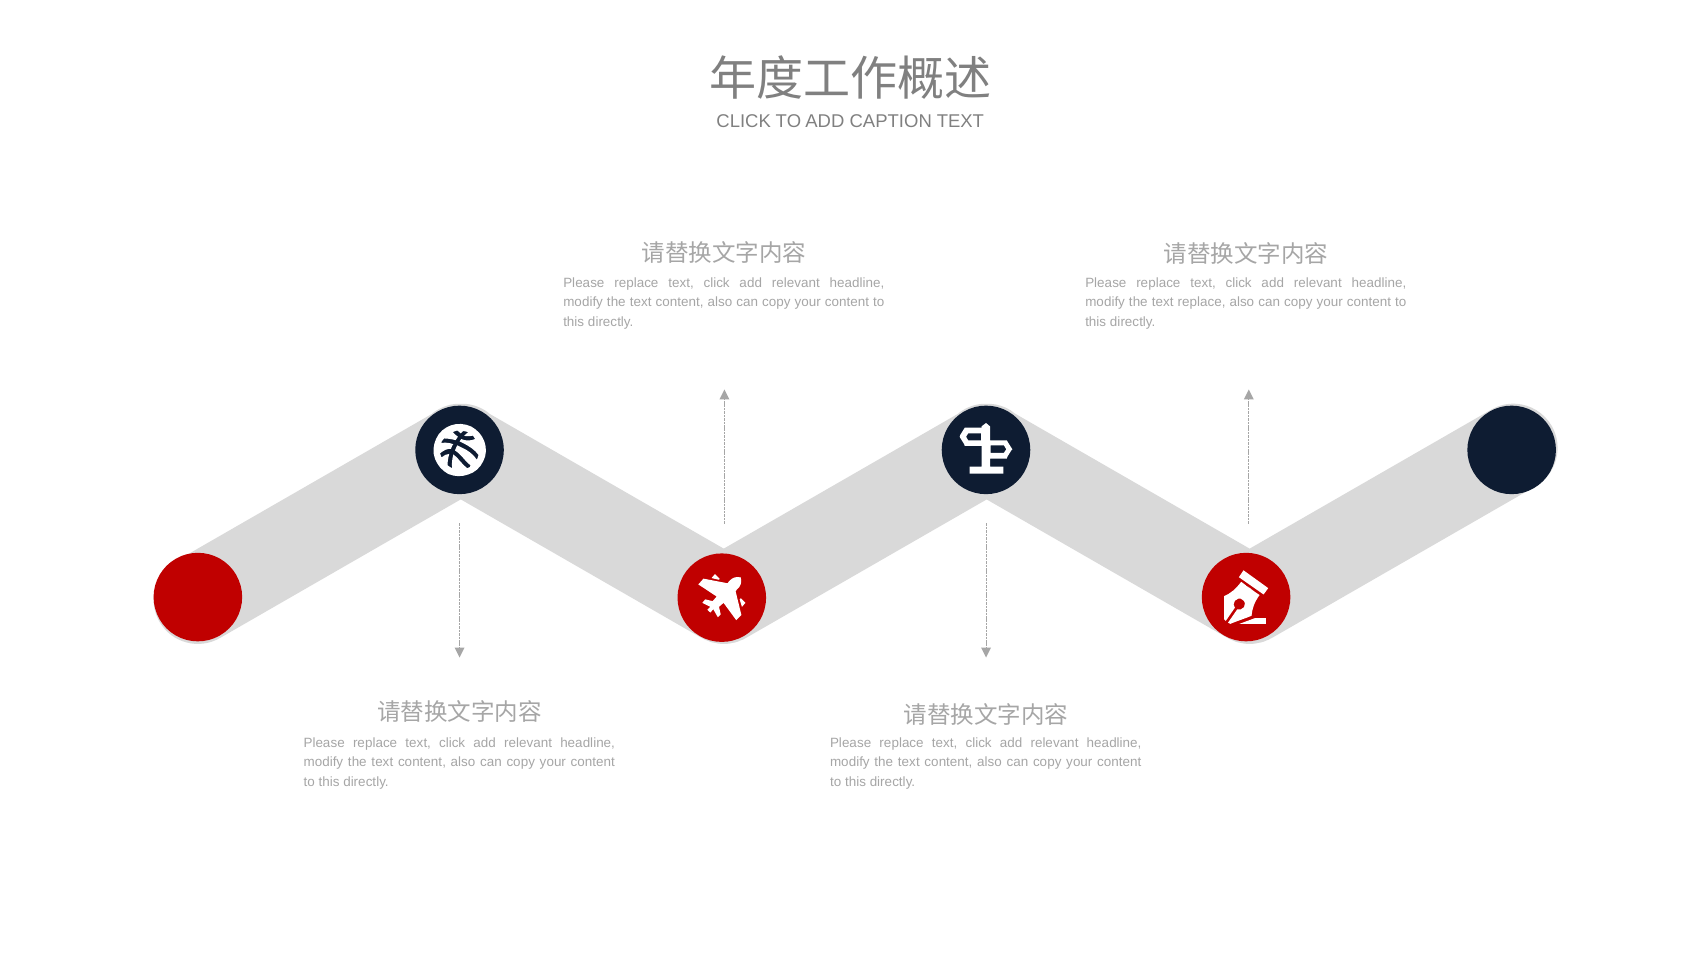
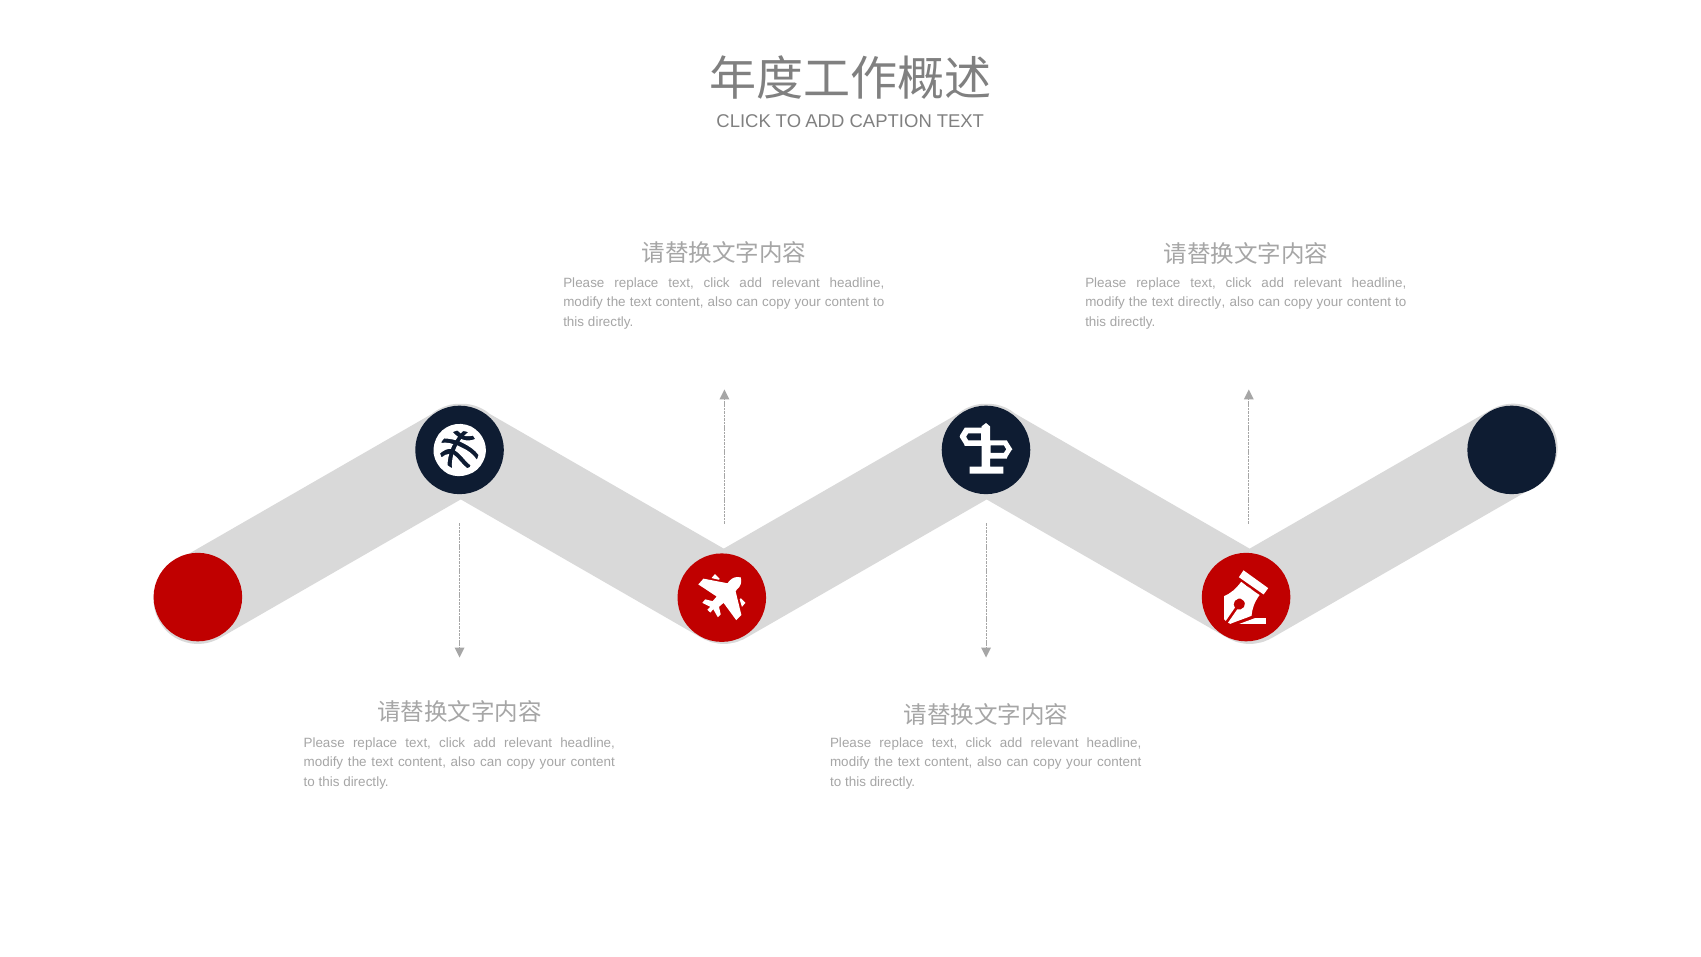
text replace: replace -> directly (1202, 302)
